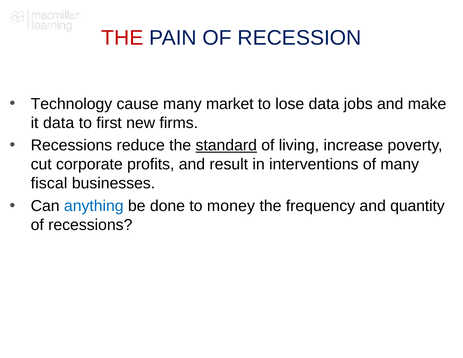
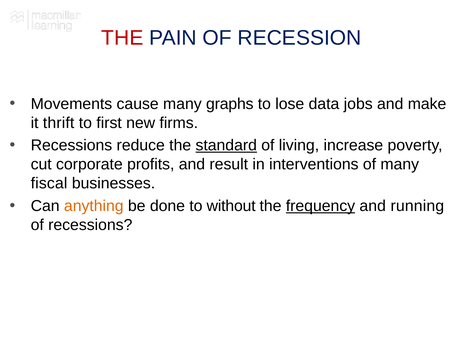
Technology: Technology -> Movements (71, 104)
market: market -> graphs (230, 104)
it data: data -> thrift (59, 123)
anything colour: blue -> orange (94, 206)
money: money -> without (231, 206)
frequency underline: none -> present (320, 206)
quantity: quantity -> running (417, 206)
